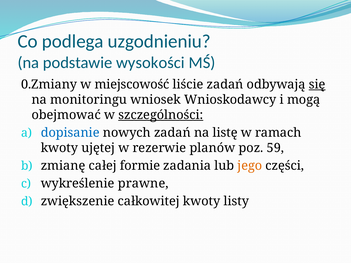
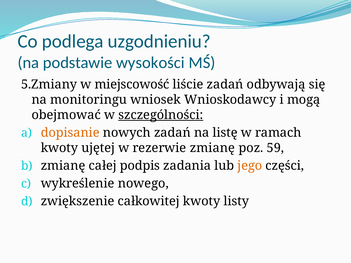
0.Zmiany: 0.Zmiany -> 5.Zmiany (49, 85)
się underline: present -> none (317, 85)
dopisanie colour: blue -> orange (70, 133)
rezerwie planów: planów -> zmianę (212, 148)
formie: formie -> podpis (140, 166)
prawne: prawne -> nowego (143, 184)
